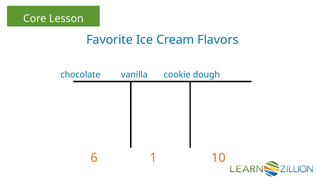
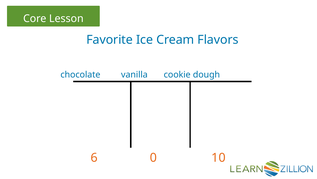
1: 1 -> 0 (153, 157)
